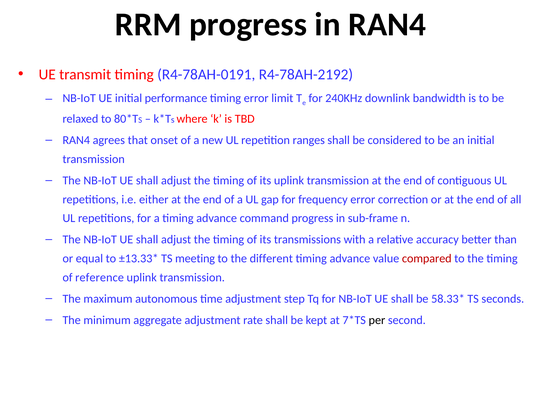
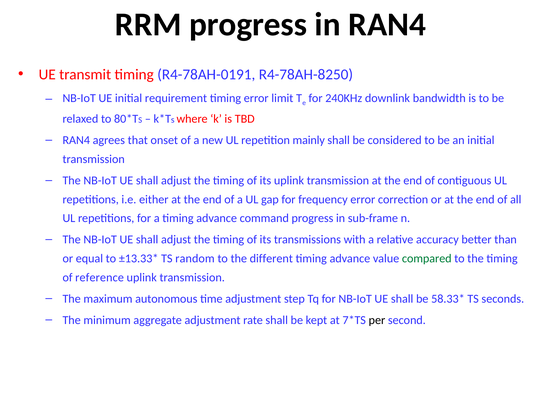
R4-78AH-2192: R4-78AH-2192 -> R4-78AH-8250 (306, 75)
performance: performance -> requirement (176, 98)
ranges: ranges -> mainly (309, 140)
meeting: meeting -> random (195, 259)
compared colour: red -> green (427, 259)
